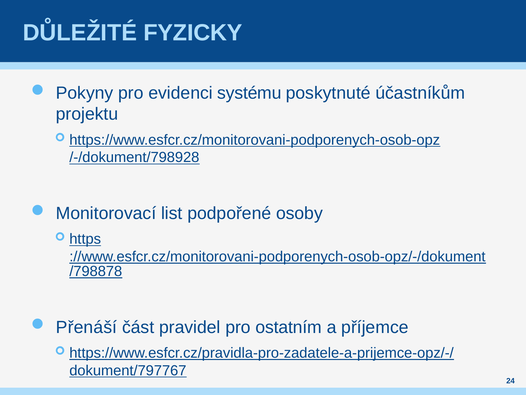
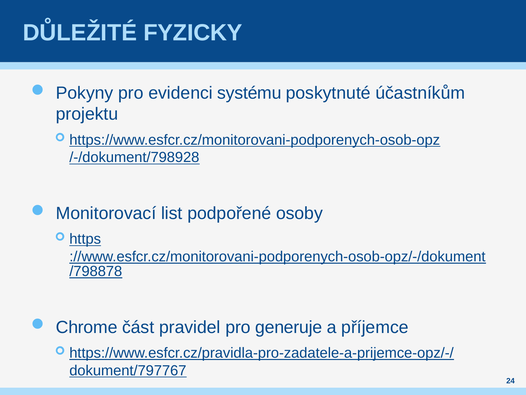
Přenáší: Přenáší -> Chrome (87, 327)
ostatním: ostatním -> generuje (289, 327)
